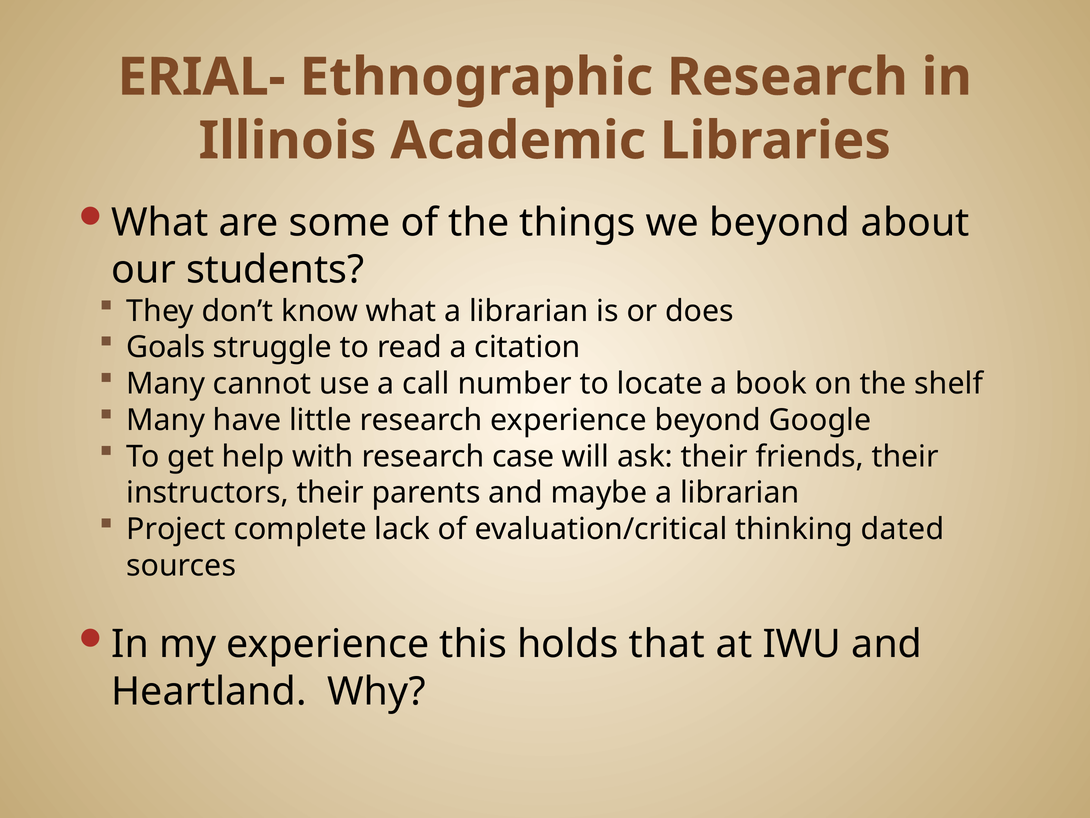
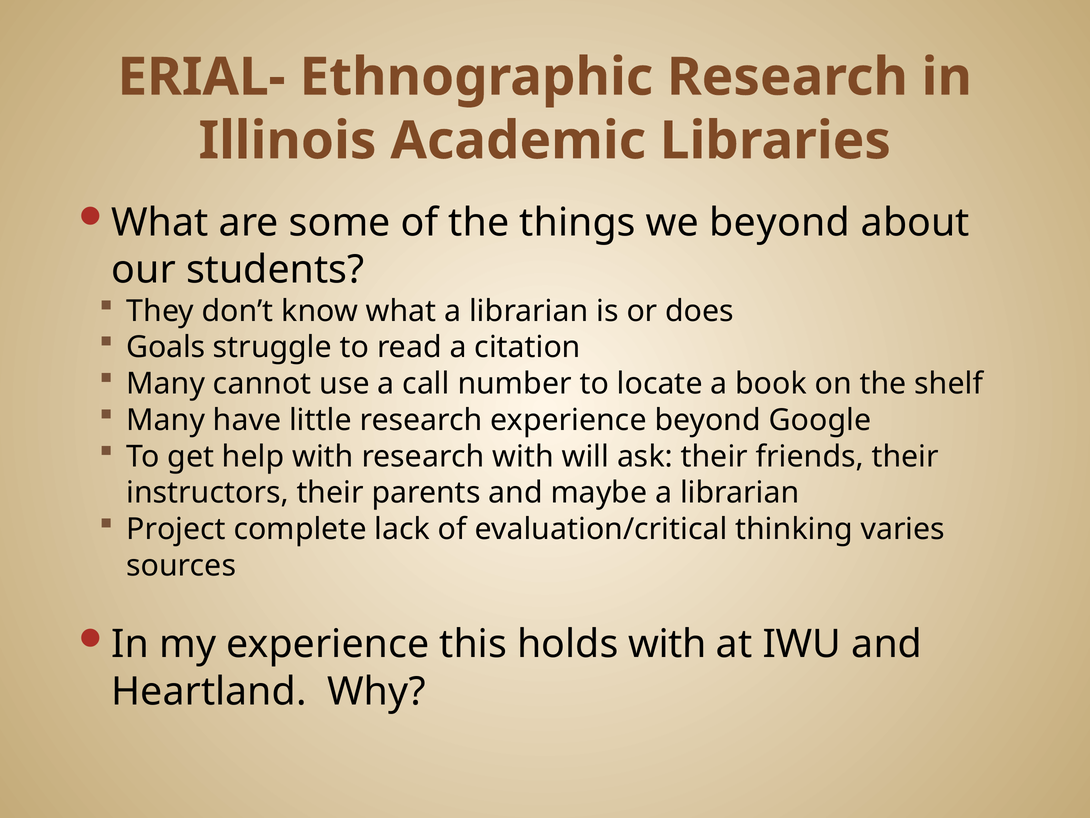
research case: case -> with (523, 456)
dated: dated -> varies (903, 529)
holds that: that -> with (667, 644)
